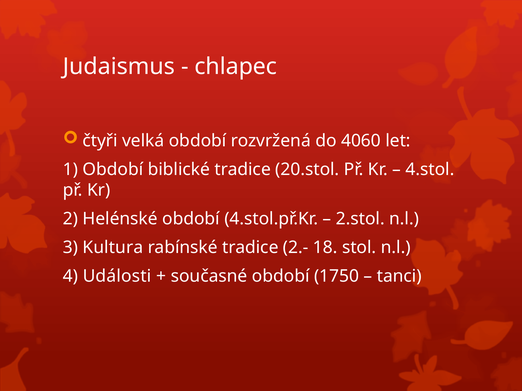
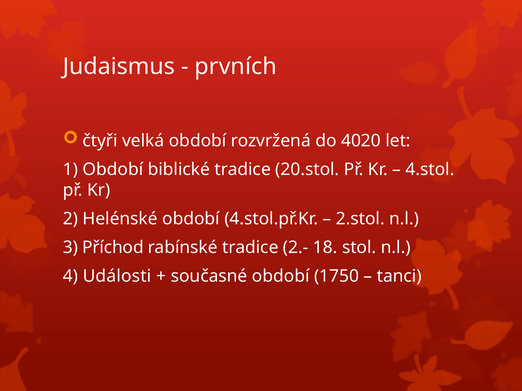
chlapec: chlapec -> prvních (236, 67)
4060: 4060 -> 4020 (361, 141)
Kultura: Kultura -> Příchod (113, 248)
